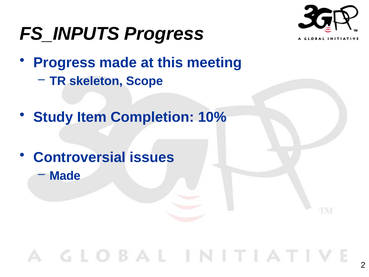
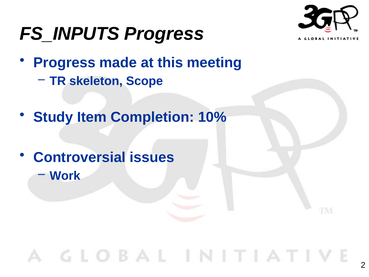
Made: Made -> Work (65, 176)
